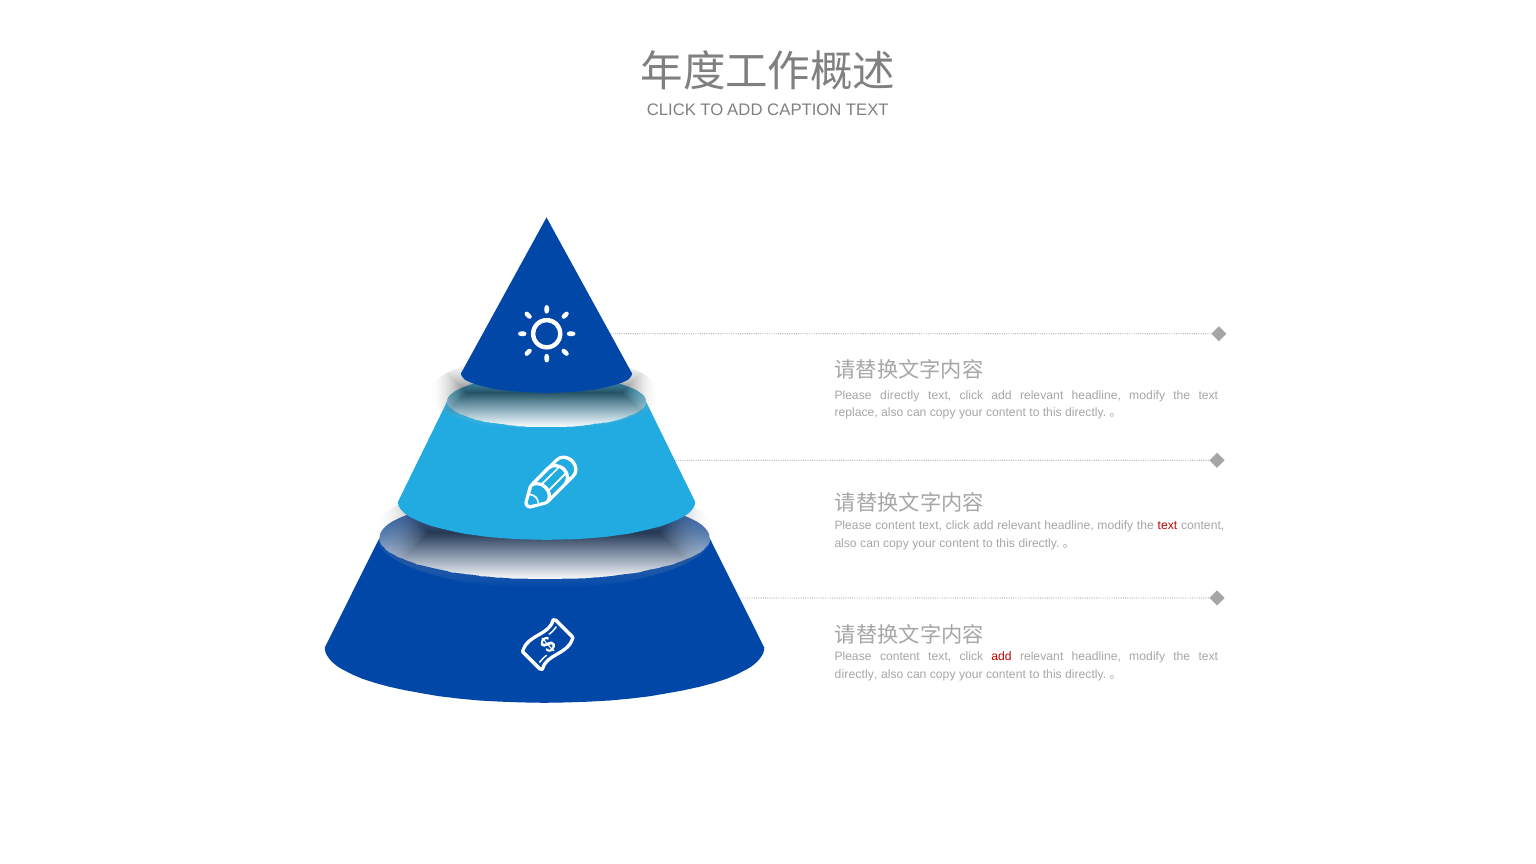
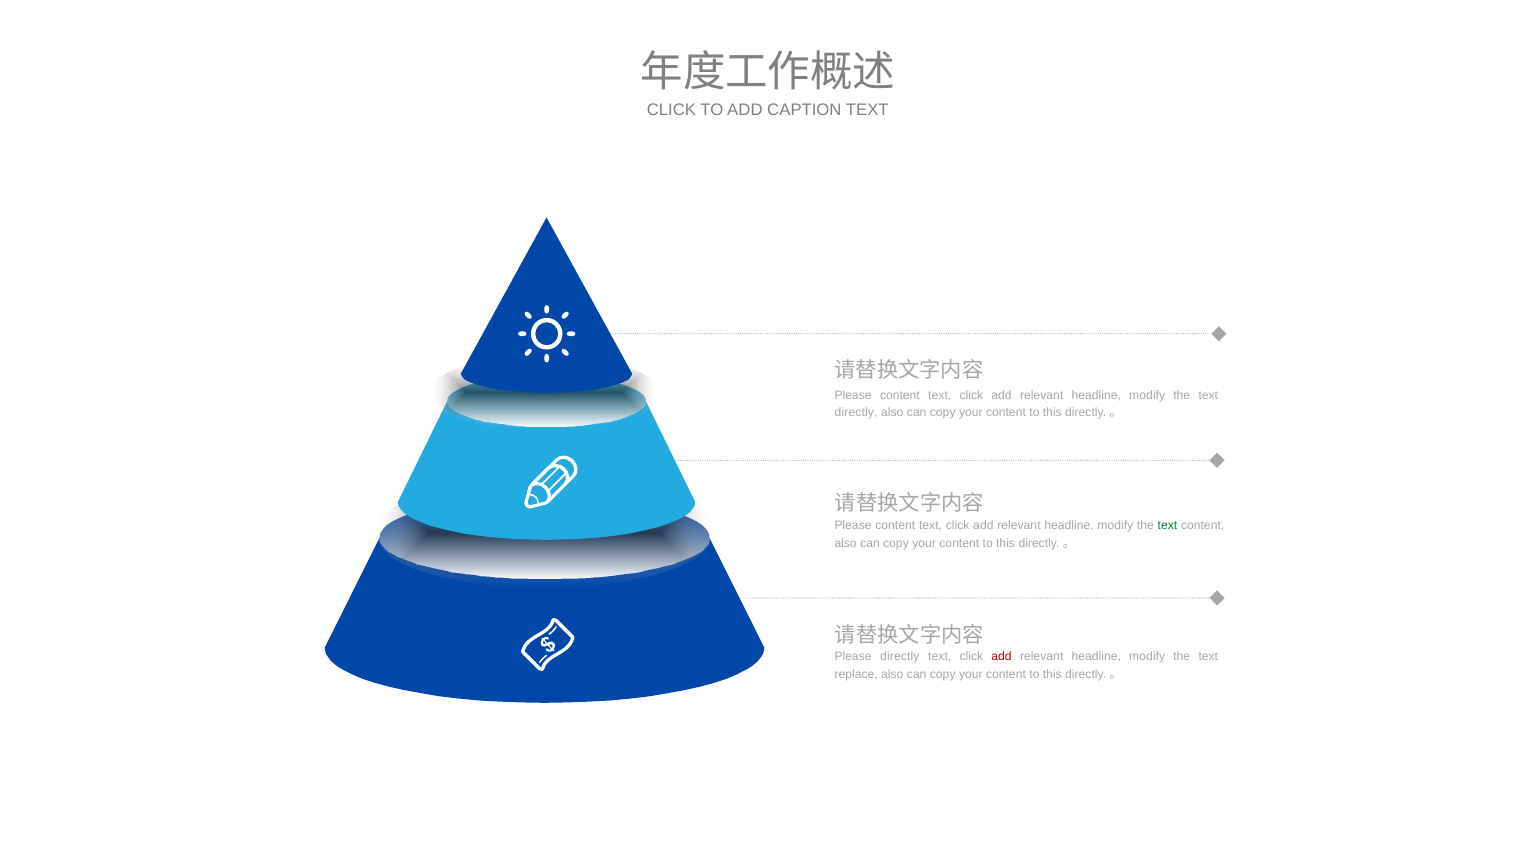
directly: directly -> content (900, 395)
replace: replace -> directly (856, 413)
text colour: red -> green (1167, 526)
content: content -> directly (900, 657)
directly: directly -> replace (856, 674)
